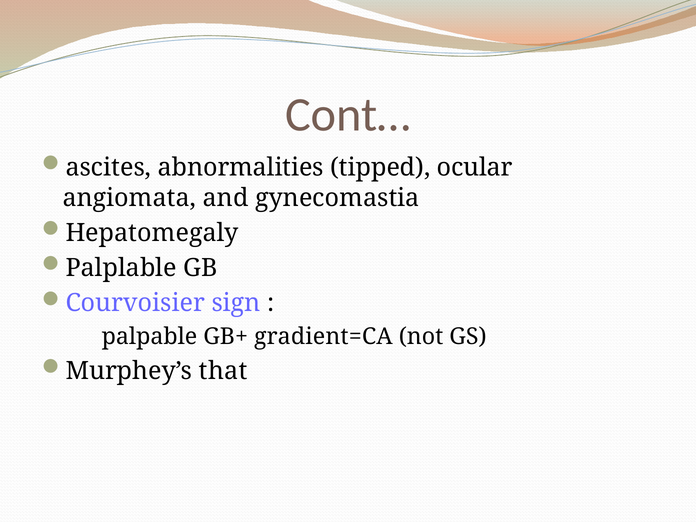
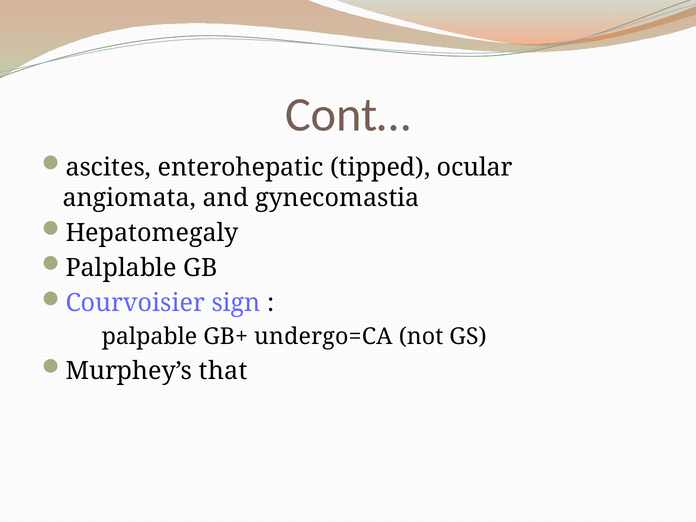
abnormalities: abnormalities -> enterohepatic (241, 168)
gradient=CA: gradient=CA -> undergo=CA (323, 337)
